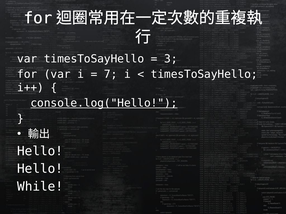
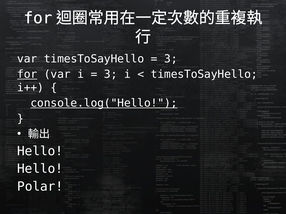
for underline: none -> present (27, 74)
7: 7 -> 3 (111, 74)
While: While -> Polar (40, 187)
